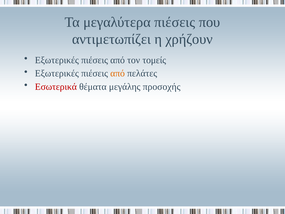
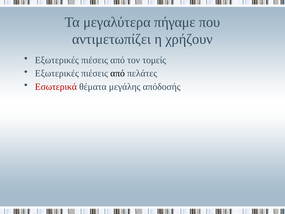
μεγαλύτερα πιέσεις: πιέσεις -> πήγαμε (175, 22)
από colour: orange -> black (118, 73)
προσοχής: προσοχής -> απόδοσής (162, 87)
